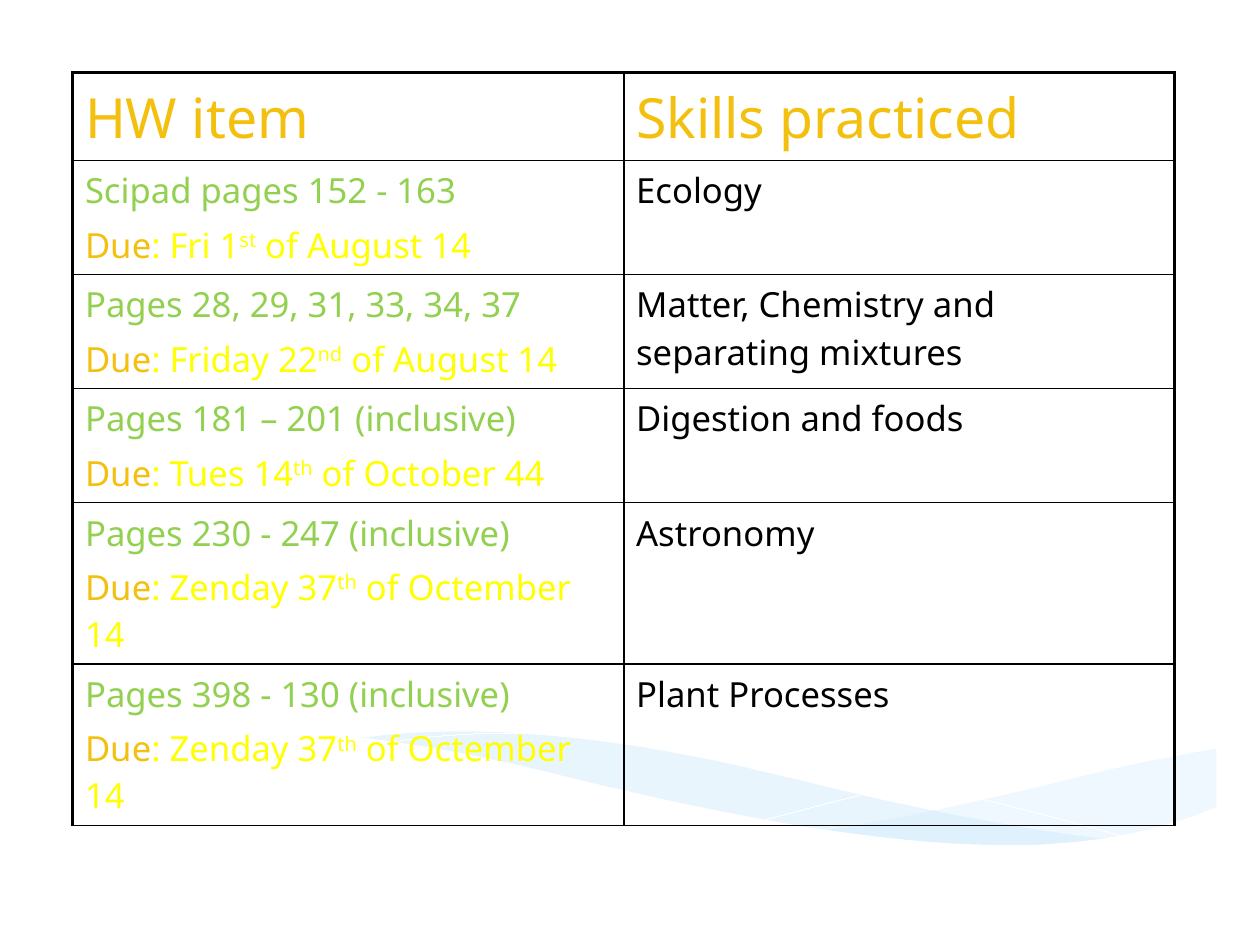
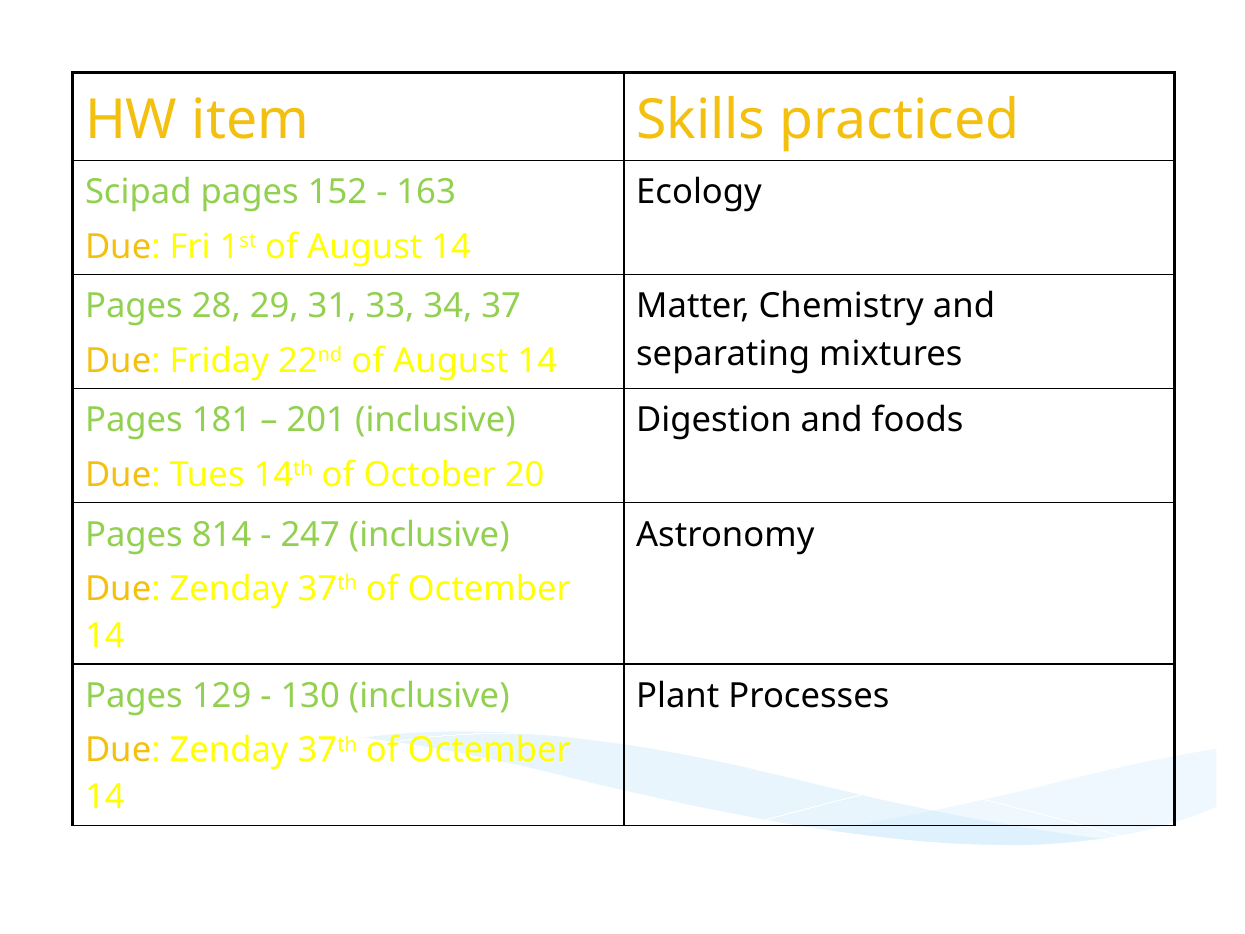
44: 44 -> 20 (525, 475)
230: 230 -> 814 (222, 534)
398: 398 -> 129 (222, 696)
